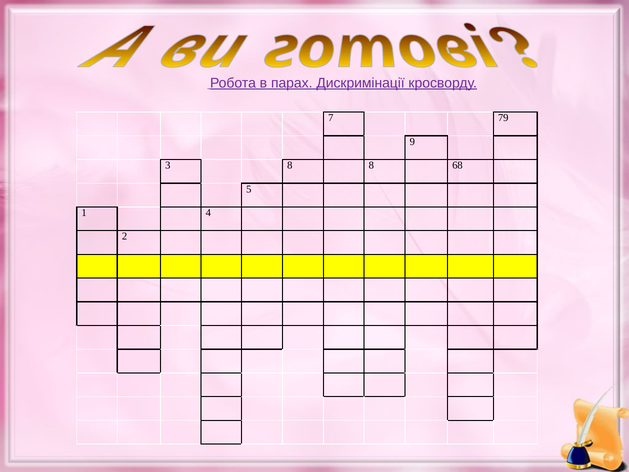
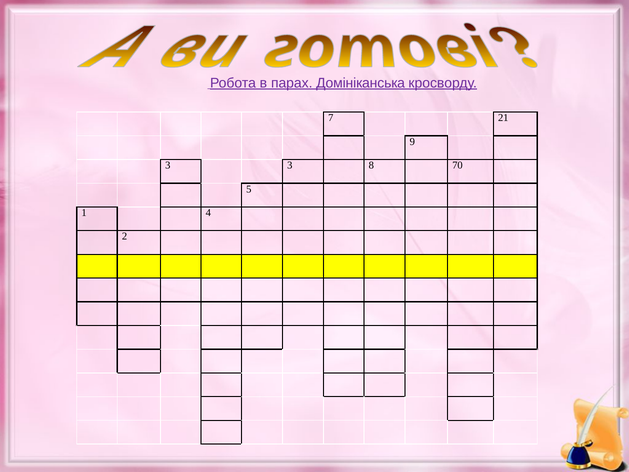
Дискримінації: Дискримінації -> Домініканська (361, 83)
79: 79 -> 21 (503, 118)
3 8: 8 -> 3 (290, 165)
68: 68 -> 70 (457, 165)
